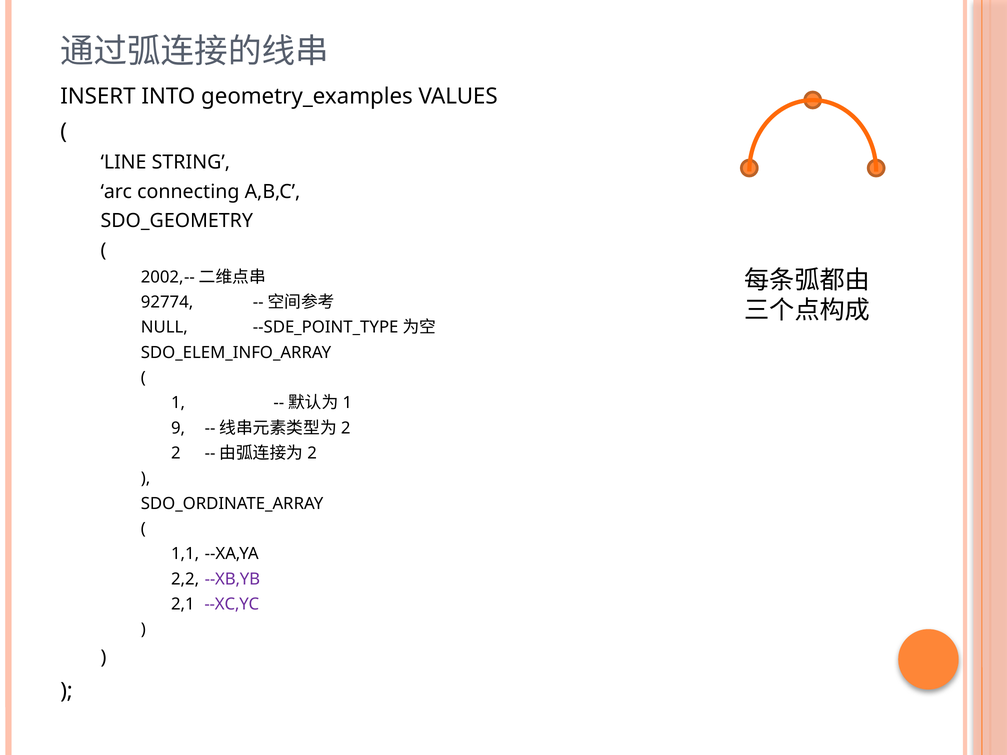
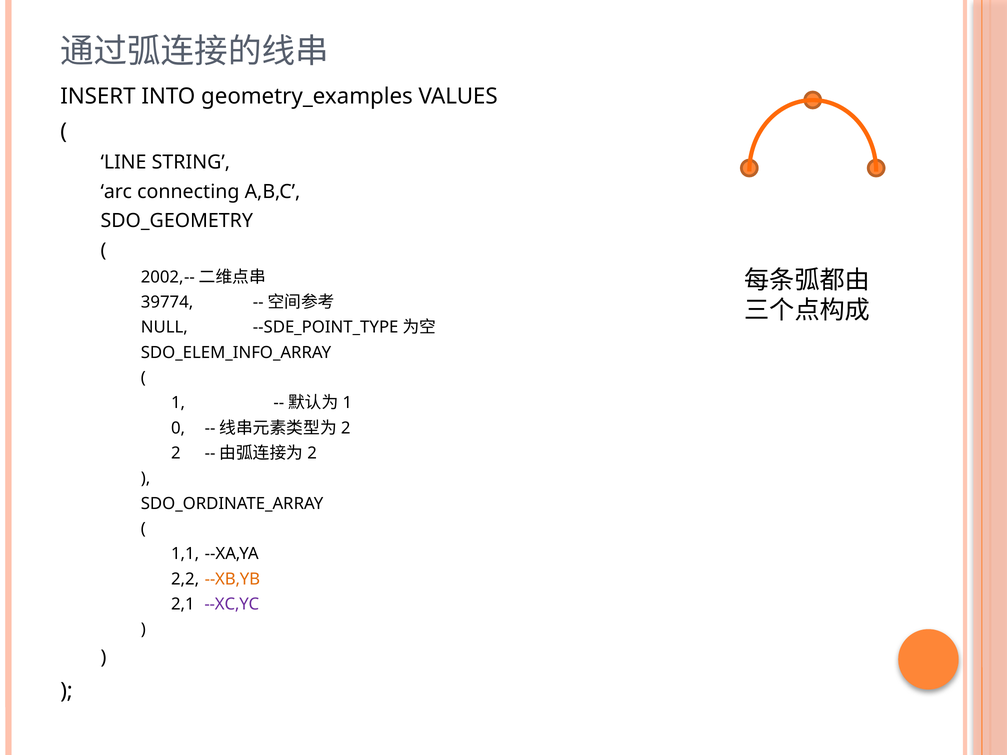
92774: 92774 -> 39774 (167, 302)
9: 9 -> 0 (178, 428)
--XB,YB colour: purple -> orange (232, 579)
